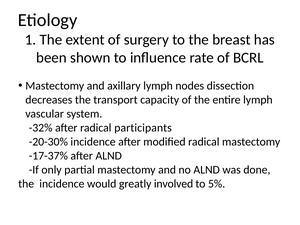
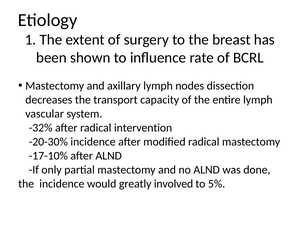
participants: participants -> intervention (143, 128)
-17-37%: -17-37% -> -17-10% (48, 156)
